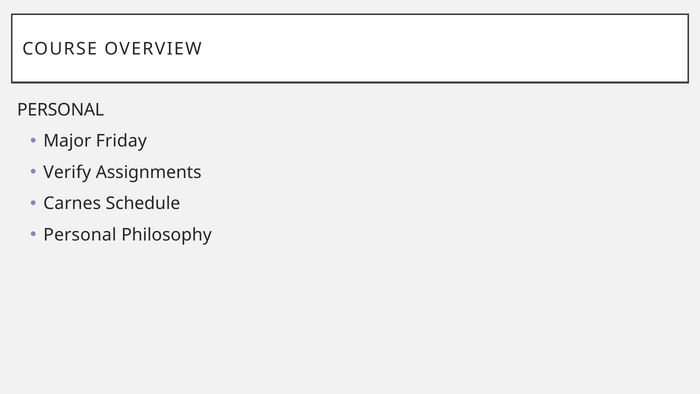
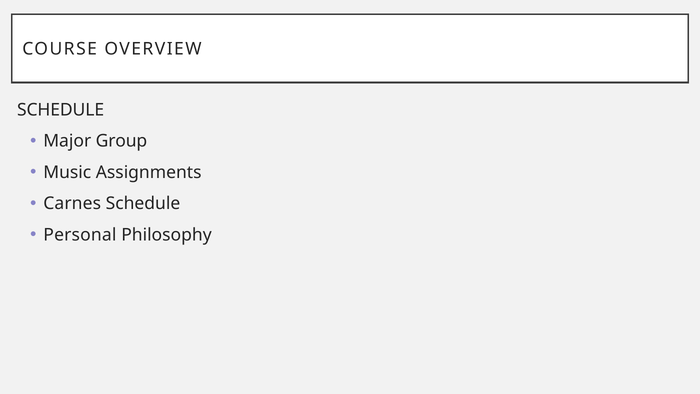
PERSONAL: PERSONAL -> SCHEDULE (61, 110)
Friday: Friday -> Group (121, 141)
Verify: Verify -> Music (67, 172)
